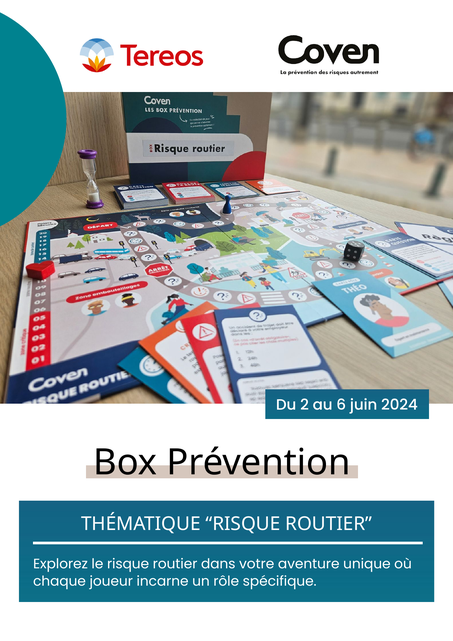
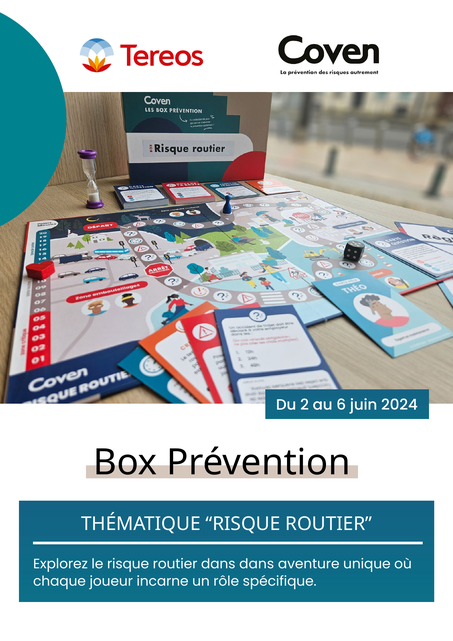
dans votre: votre -> dans (257, 564)
